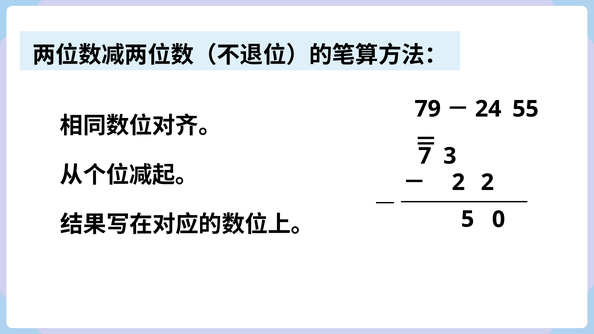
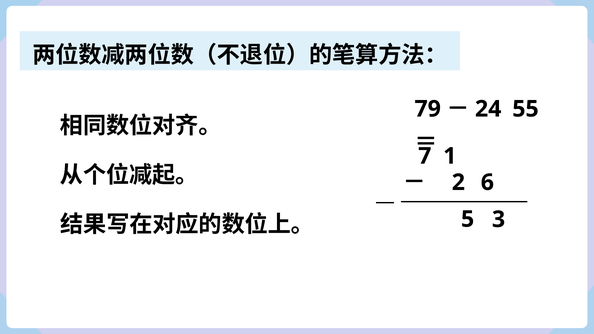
3: 3 -> 1 (450, 156)
2 2: 2 -> 6 (487, 182)
0: 0 -> 3 (499, 219)
